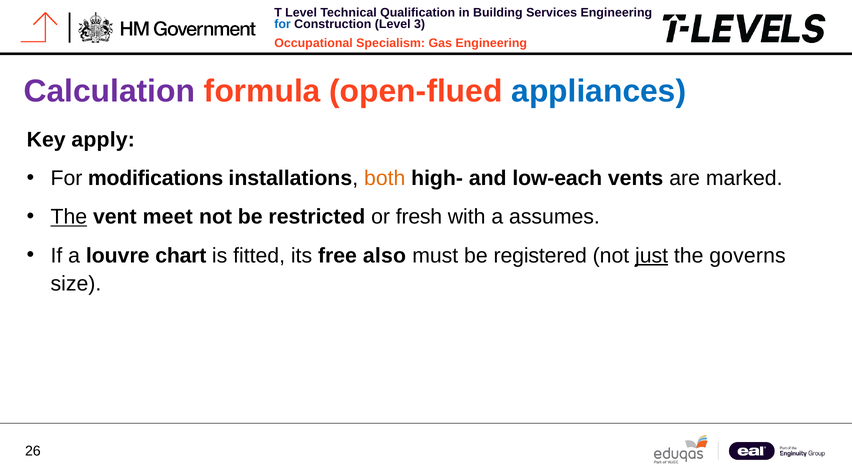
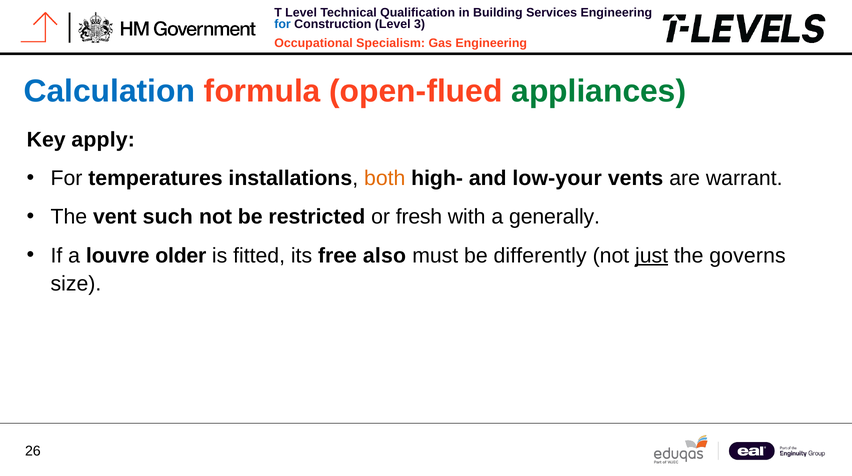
Calculation colour: purple -> blue (109, 91)
appliances colour: blue -> green (599, 91)
modifications: modifications -> temperatures (155, 178)
low-each: low-each -> low-your (557, 178)
marked: marked -> warrant (744, 178)
The underline: present -> none (69, 217)
meet: meet -> such (168, 217)
assumes: assumes -> generally (555, 217)
chart: chart -> older (181, 256)
registered: registered -> differently (540, 256)
